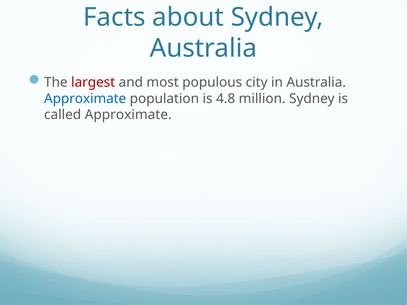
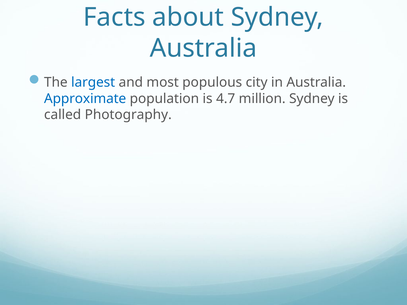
largest colour: red -> blue (93, 82)
4.8: 4.8 -> 4.7 (226, 99)
called Approximate: Approximate -> Photography (128, 115)
